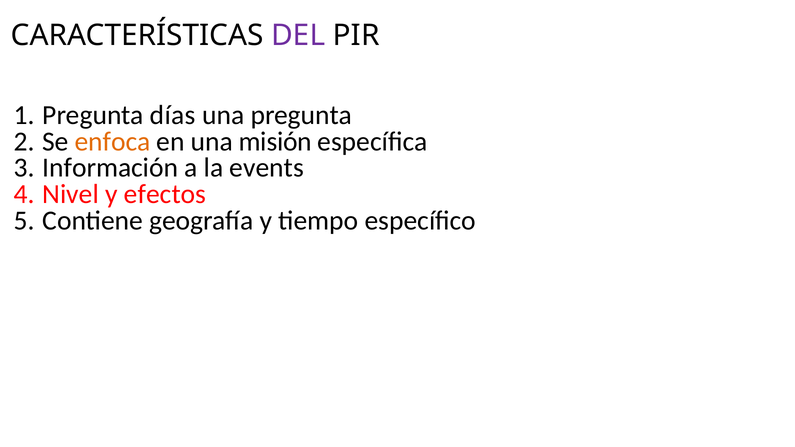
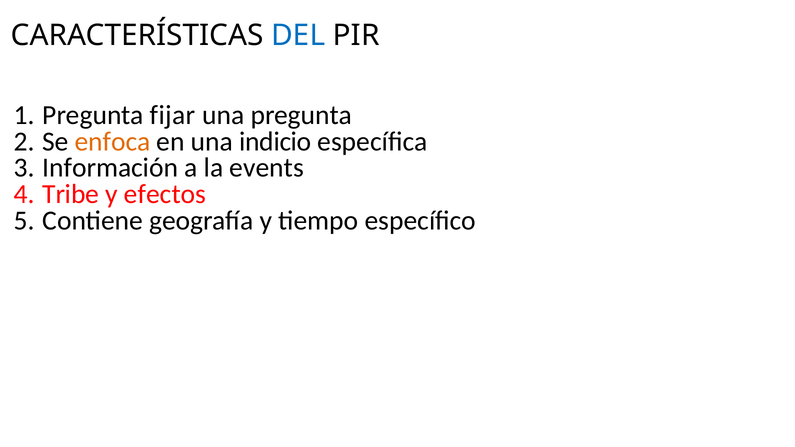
DEL colour: purple -> blue (298, 35)
días: días -> fijar (173, 115)
misión: misión -> indicio (275, 141)
Nivel: Nivel -> Tribe (71, 194)
